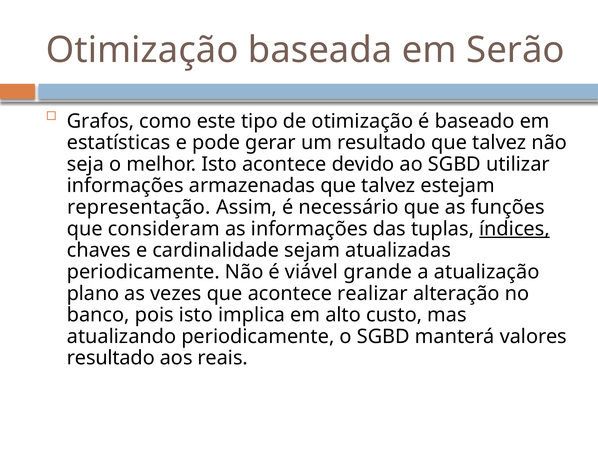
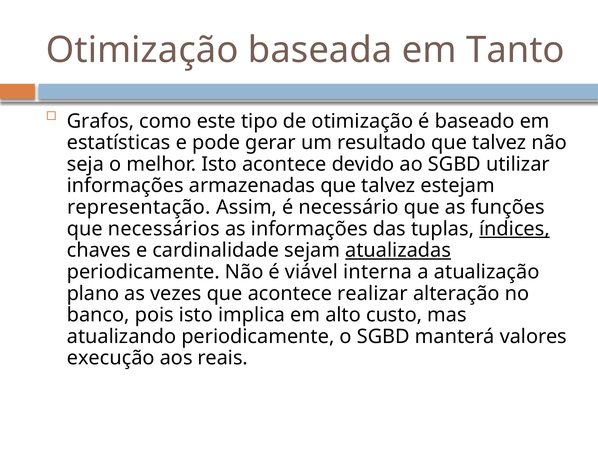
Serão: Serão -> Tanto (516, 50)
consideram: consideram -> necessários (164, 229)
atualizadas underline: none -> present (398, 250)
grande: grande -> interna (378, 272)
resultado: resultado -> execução (111, 358)
